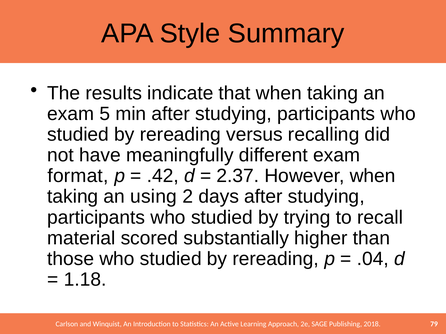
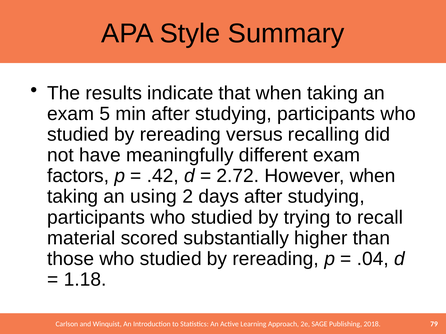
format: format -> factors (78, 176)
2.37: 2.37 -> 2.72 (238, 176)
